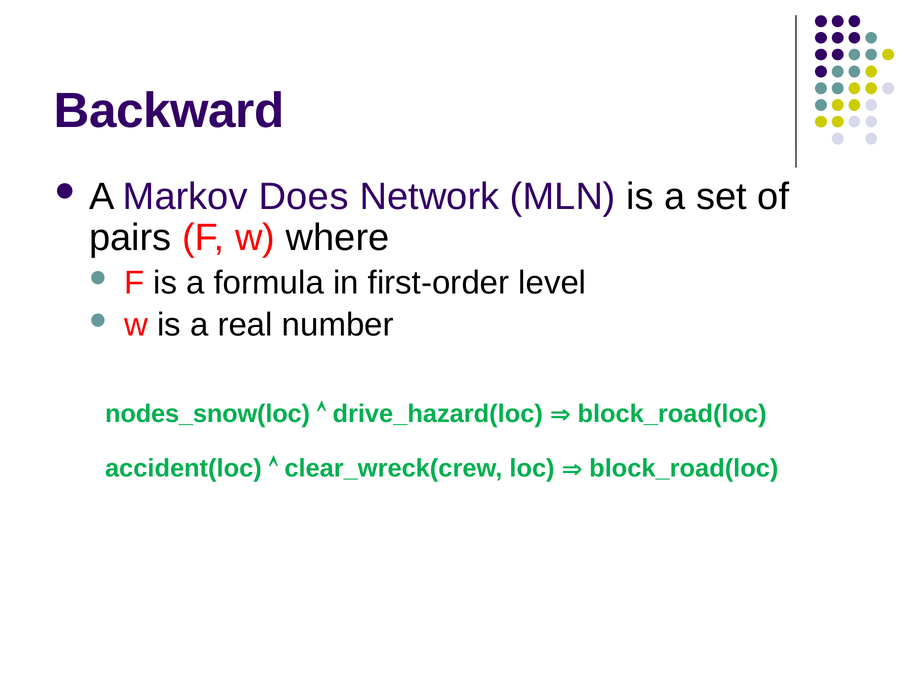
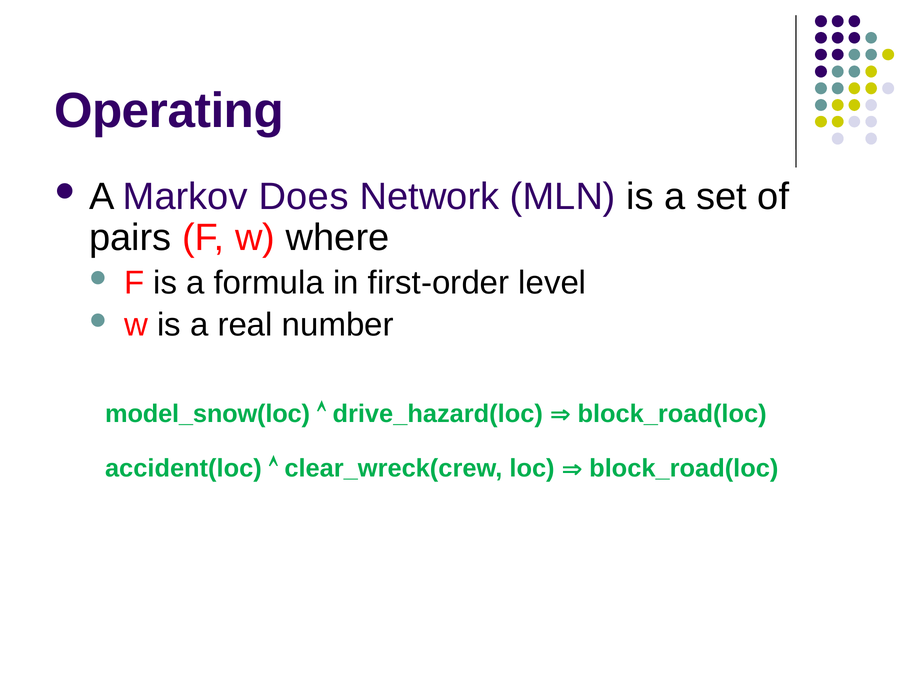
Backward: Backward -> Operating (169, 111)
nodes_snow(loc: nodes_snow(loc -> model_snow(loc (208, 414)
